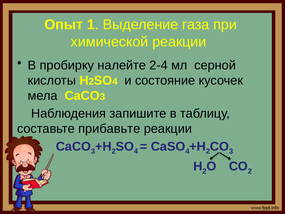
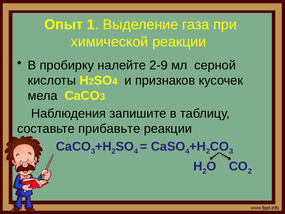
2-4: 2-4 -> 2-9 (159, 65)
состояние: состояние -> признаков (165, 80)
